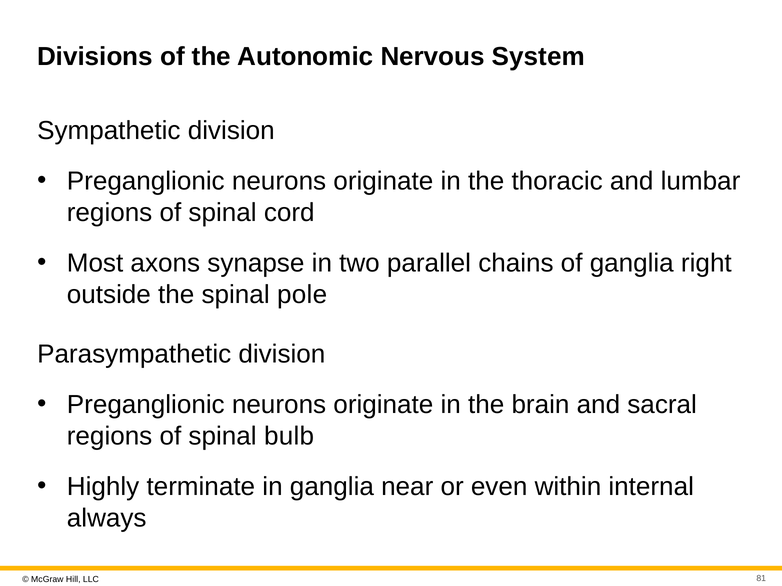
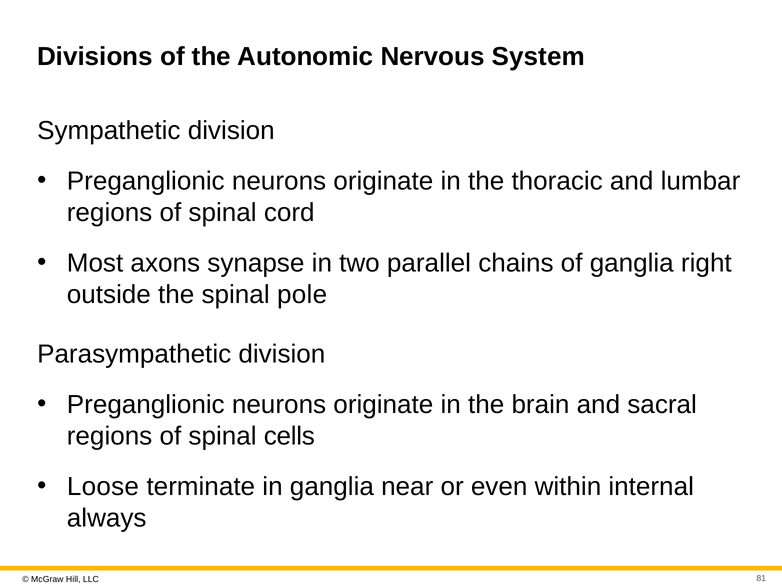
bulb: bulb -> cells (289, 436)
Highly: Highly -> Loose (103, 487)
